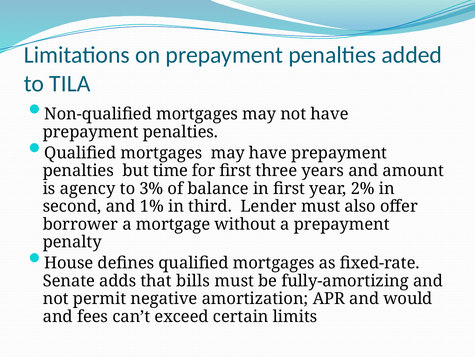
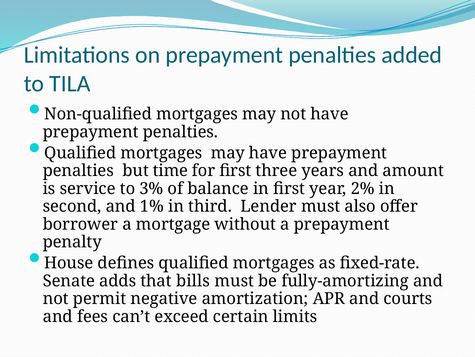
agency: agency -> service (88, 188)
would: would -> courts (408, 298)
